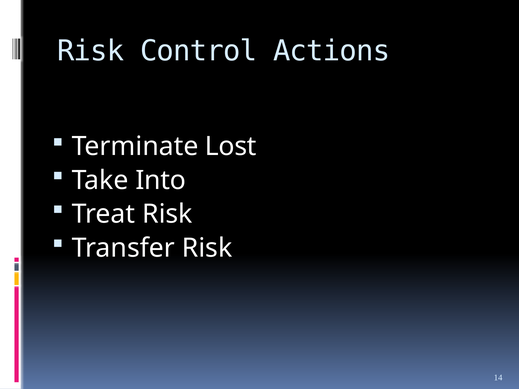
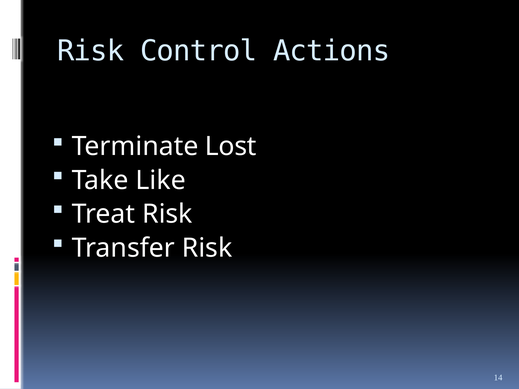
Into: Into -> Like (161, 180)
